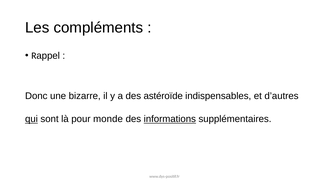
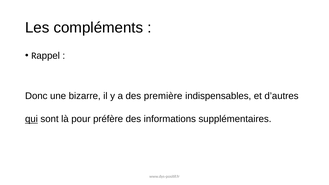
astéroïde: astéroïde -> première (163, 96)
monde: monde -> préfère (108, 119)
informations underline: present -> none (170, 119)
